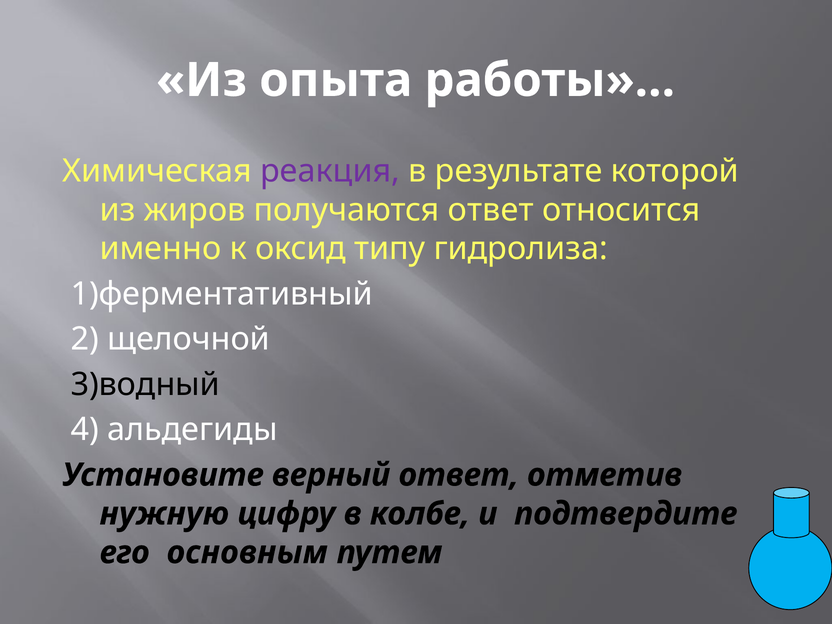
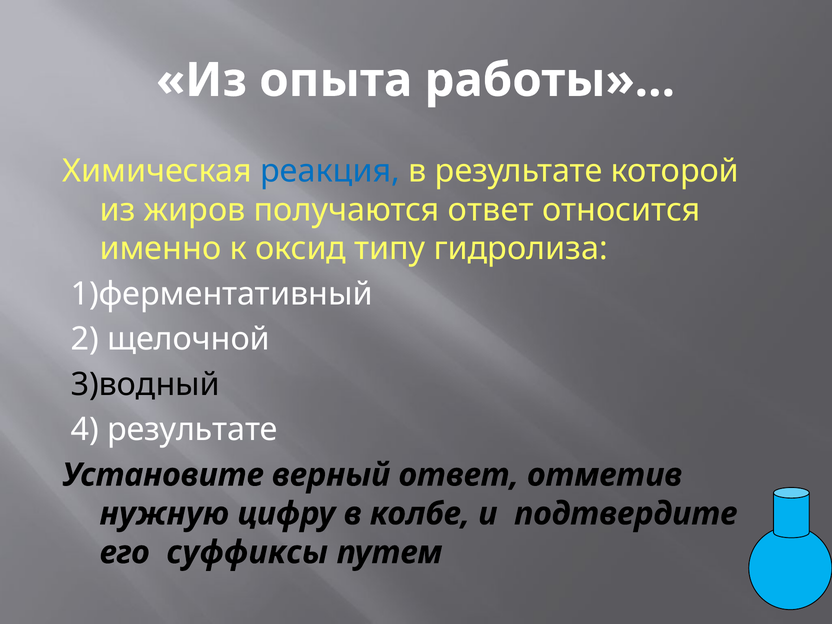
реакция colour: purple -> blue (330, 171)
4 альдегиды: альдегиды -> результате (192, 430)
основным: основным -> суффиксы (247, 552)
